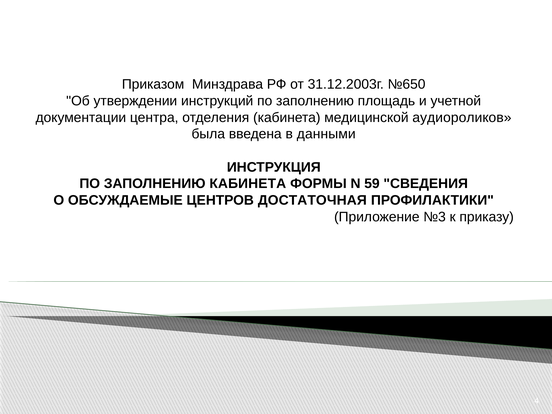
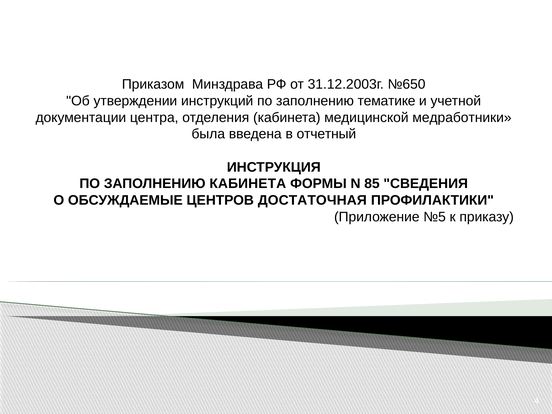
площадь: площадь -> тематике (386, 101)
аудиороликов: аудиороликов -> медработники (462, 117)
данными: данными -> отчетный (326, 134)
59: 59 -> 85 (372, 184)
№3: №3 -> №5 (435, 217)
